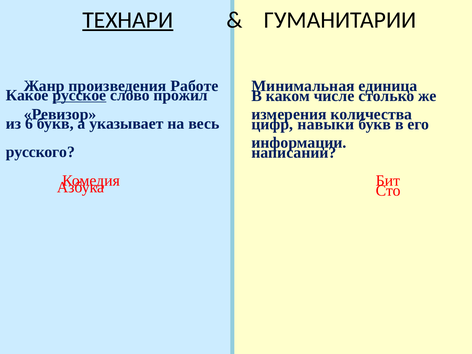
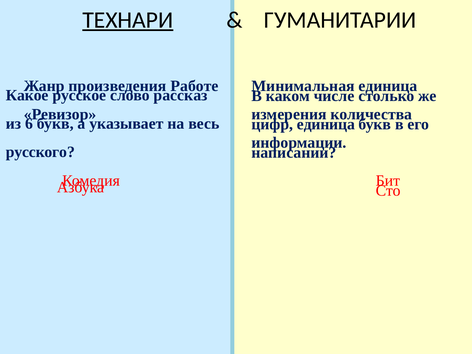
русское underline: present -> none (79, 95)
прожил: прожил -> рассказ (181, 95)
навыки: навыки -> единица (326, 124)
